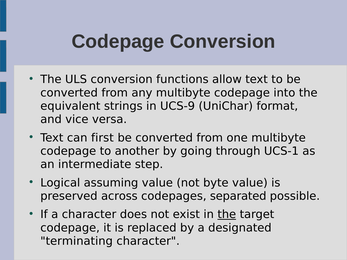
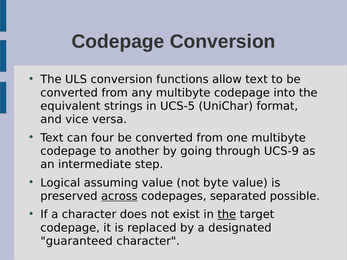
UCS-9: UCS-9 -> UCS-5 (178, 106)
first: first -> four (102, 138)
UCS-1: UCS-1 -> UCS-9 (281, 151)
across underline: none -> present (119, 196)
terminating: terminating -> guaranteed (77, 241)
